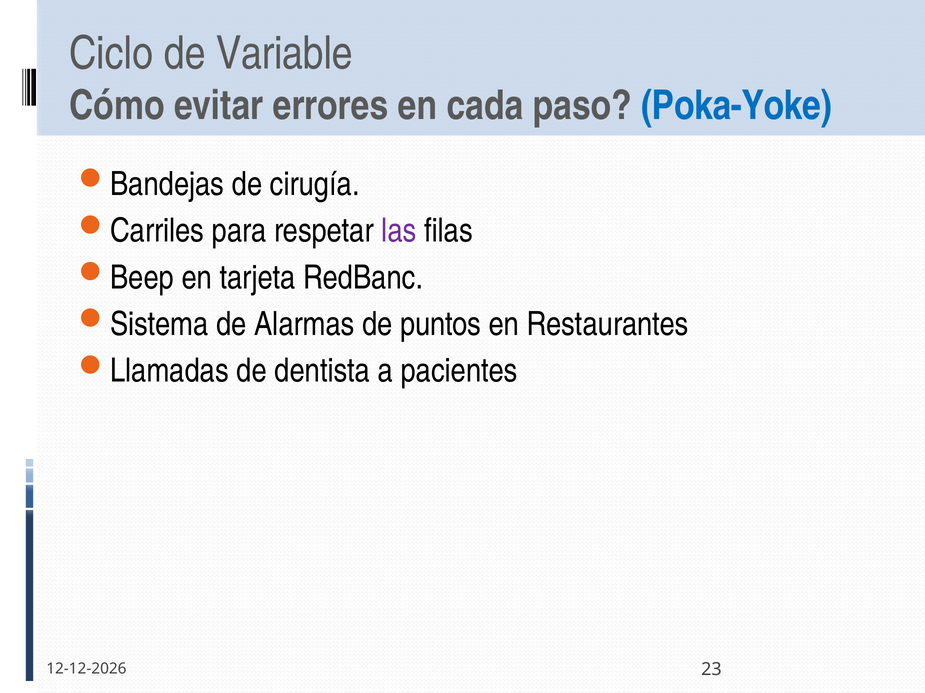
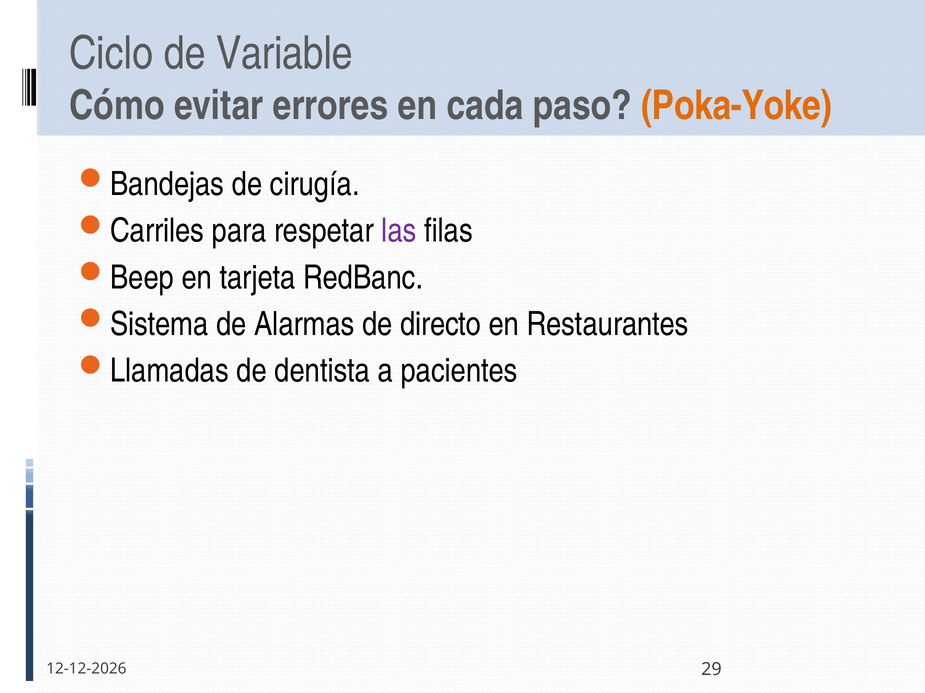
Poka-Yoke colour: blue -> orange (736, 106)
puntos: puntos -> directo (441, 325)
23: 23 -> 29 (711, 670)
